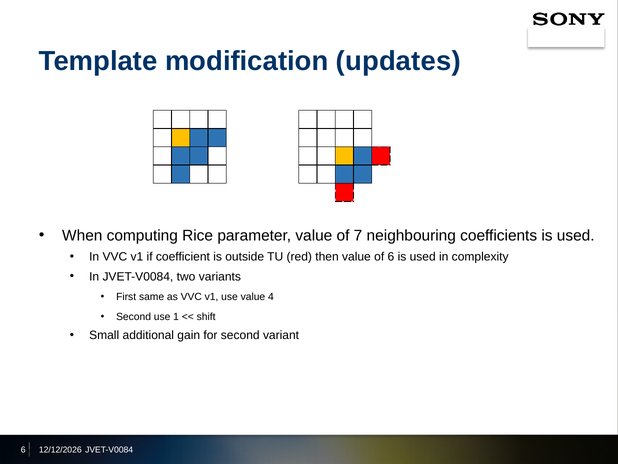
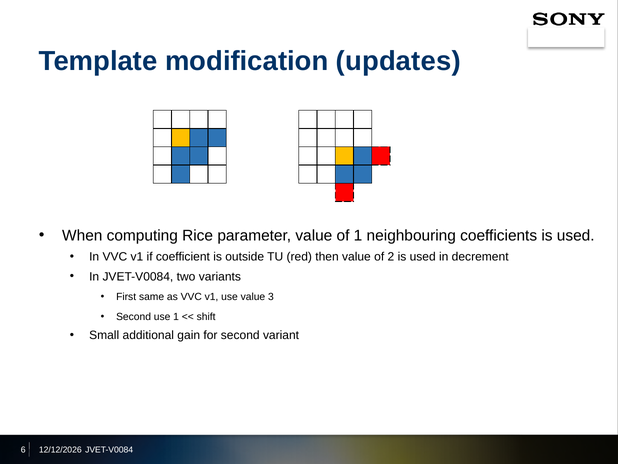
of 7: 7 -> 1 (358, 235)
of 6: 6 -> 2 (391, 257)
complexity: complexity -> decrement (480, 257)
4: 4 -> 3 (271, 297)
